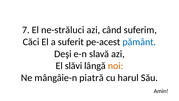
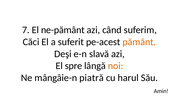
ne-străluci: ne-străluci -> ne-pământ (63, 30)
pământ colour: blue -> orange (139, 42)
slăvi: slăvi -> spre (74, 66)
